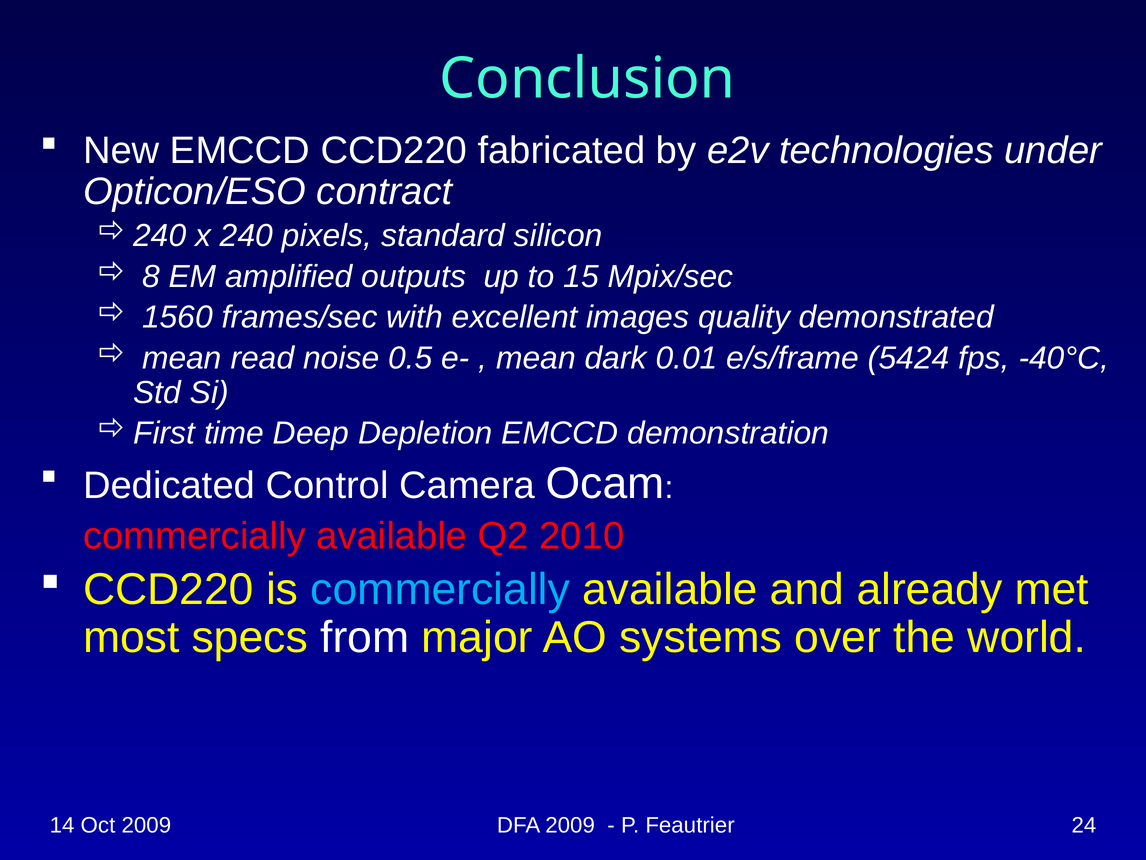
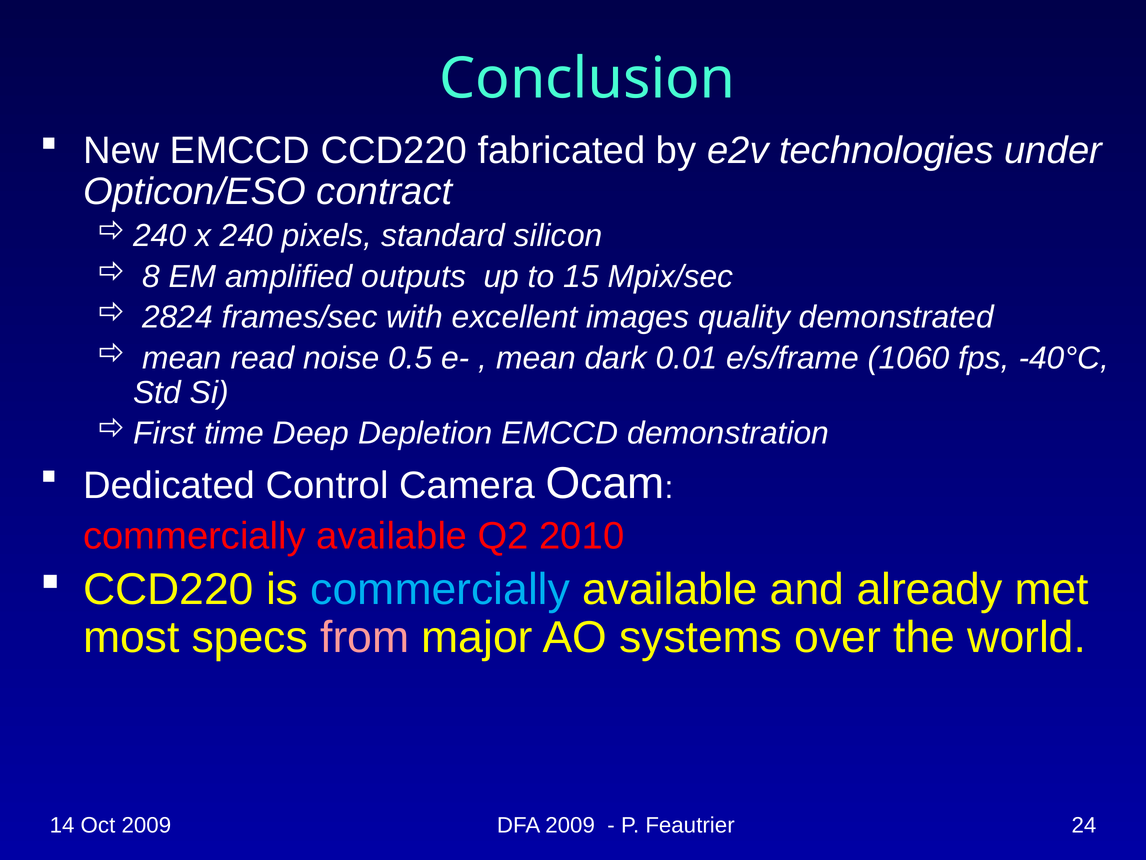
1560: 1560 -> 2824 (177, 317)
5424: 5424 -> 1060 (909, 358)
from colour: white -> pink (365, 637)
